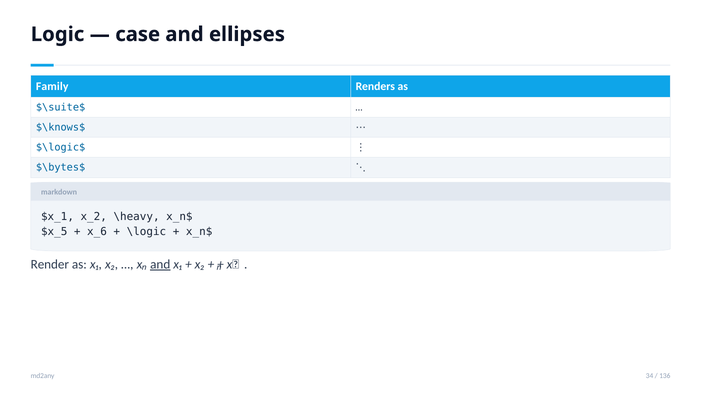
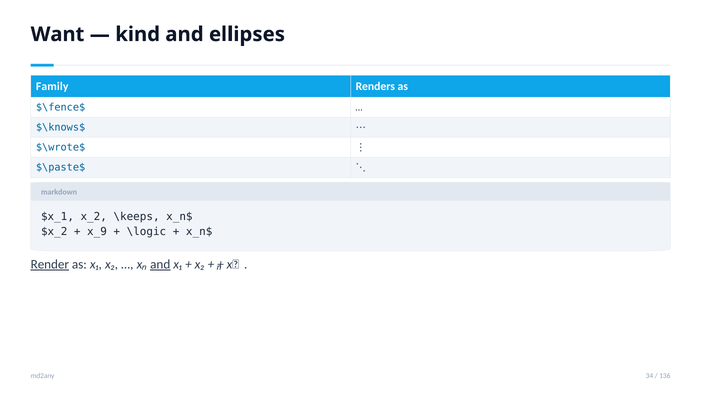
Logic: Logic -> Want (58, 34)
case: case -> kind (138, 34)
$\suite$: $\suite$ -> $\fence$ (61, 107)
$\logic$: $\logic$ -> $\wrote$ (61, 148)
$\bytes$: $\bytes$ -> $\paste$ (61, 168)
\heavy: \heavy -> \keeps (137, 217)
$x_5: $x_5 -> $x_2 (54, 232)
x_6: x_6 -> x_9 (97, 232)
Render underline: none -> present (50, 265)
